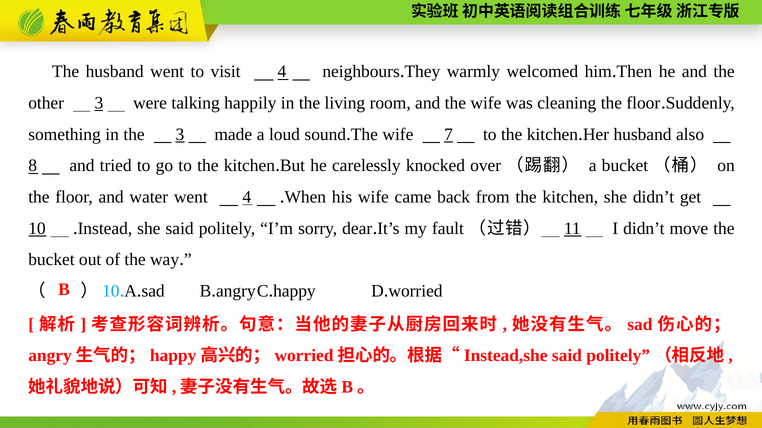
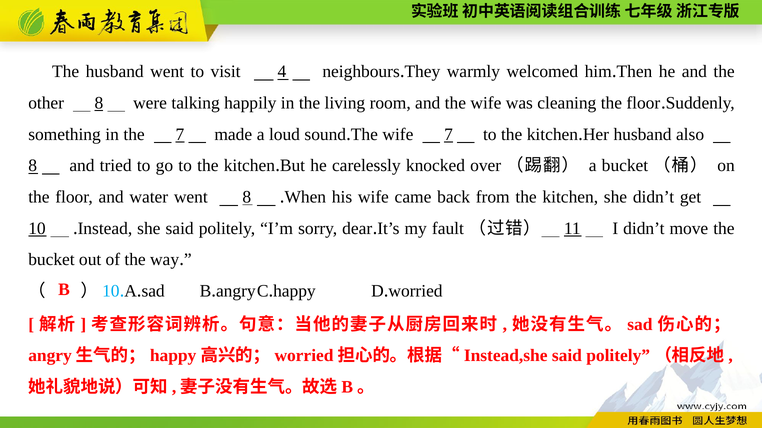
other 3: 3 -> 8 (99, 103)
the 3: 3 -> 7 (180, 134)
went 4: 4 -> 8 (247, 197)
